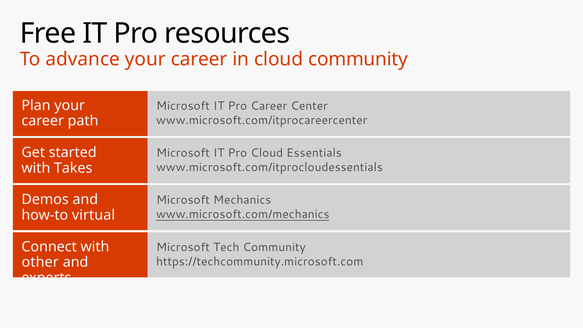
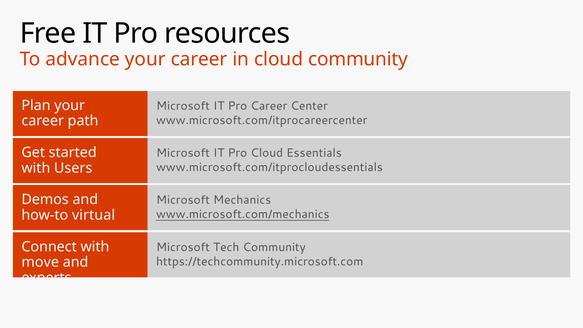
Takes: Takes -> Users (73, 168)
other: other -> move (40, 262)
